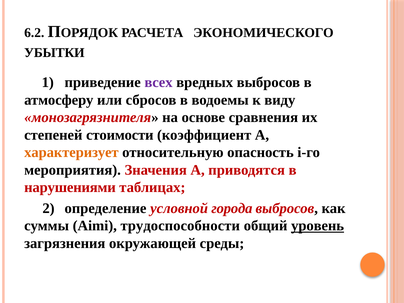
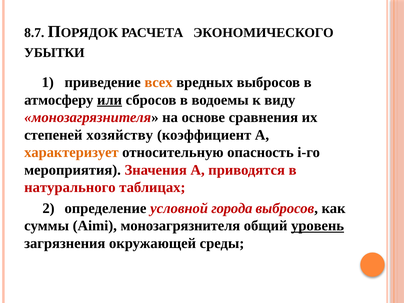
6.2: 6.2 -> 8.7 (34, 33)
всех colour: purple -> orange (159, 82)
или underline: none -> present (110, 100)
стоимости: стоимости -> хозяйству (120, 135)
нарушениями: нарушениями -> натурального (70, 187)
Aimi трудоспособности: трудоспособности -> монозагрязнителя (180, 226)
